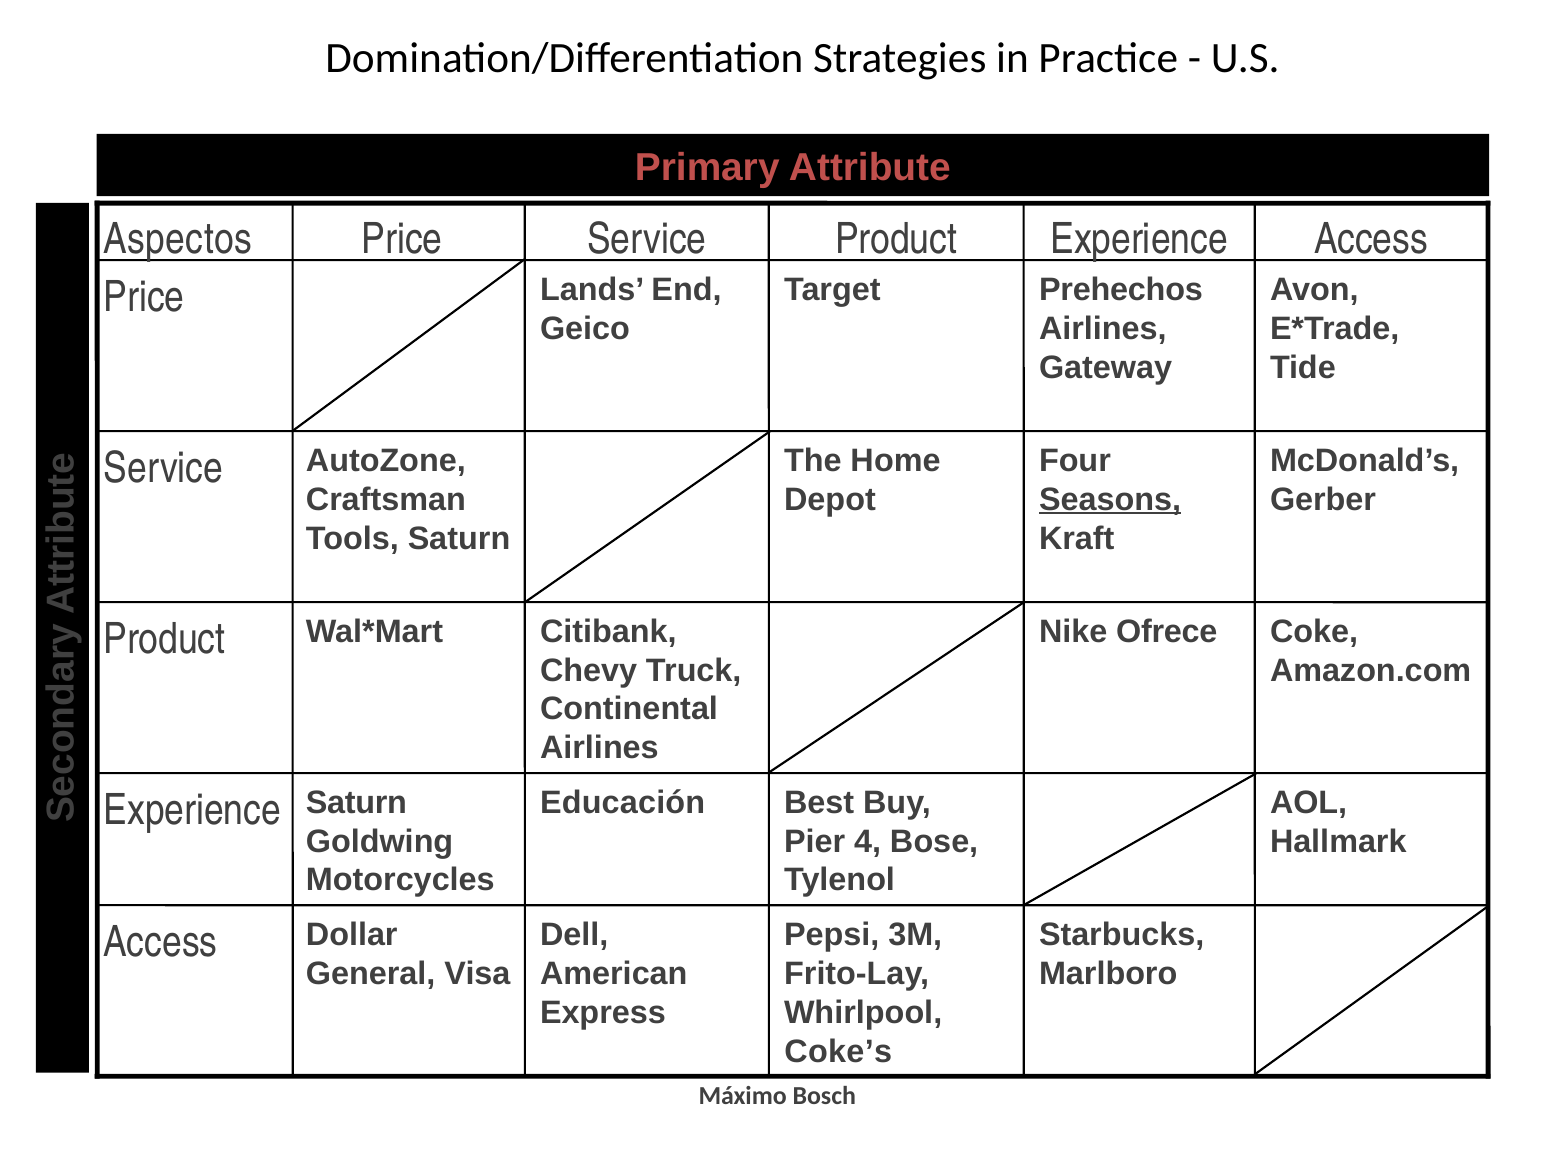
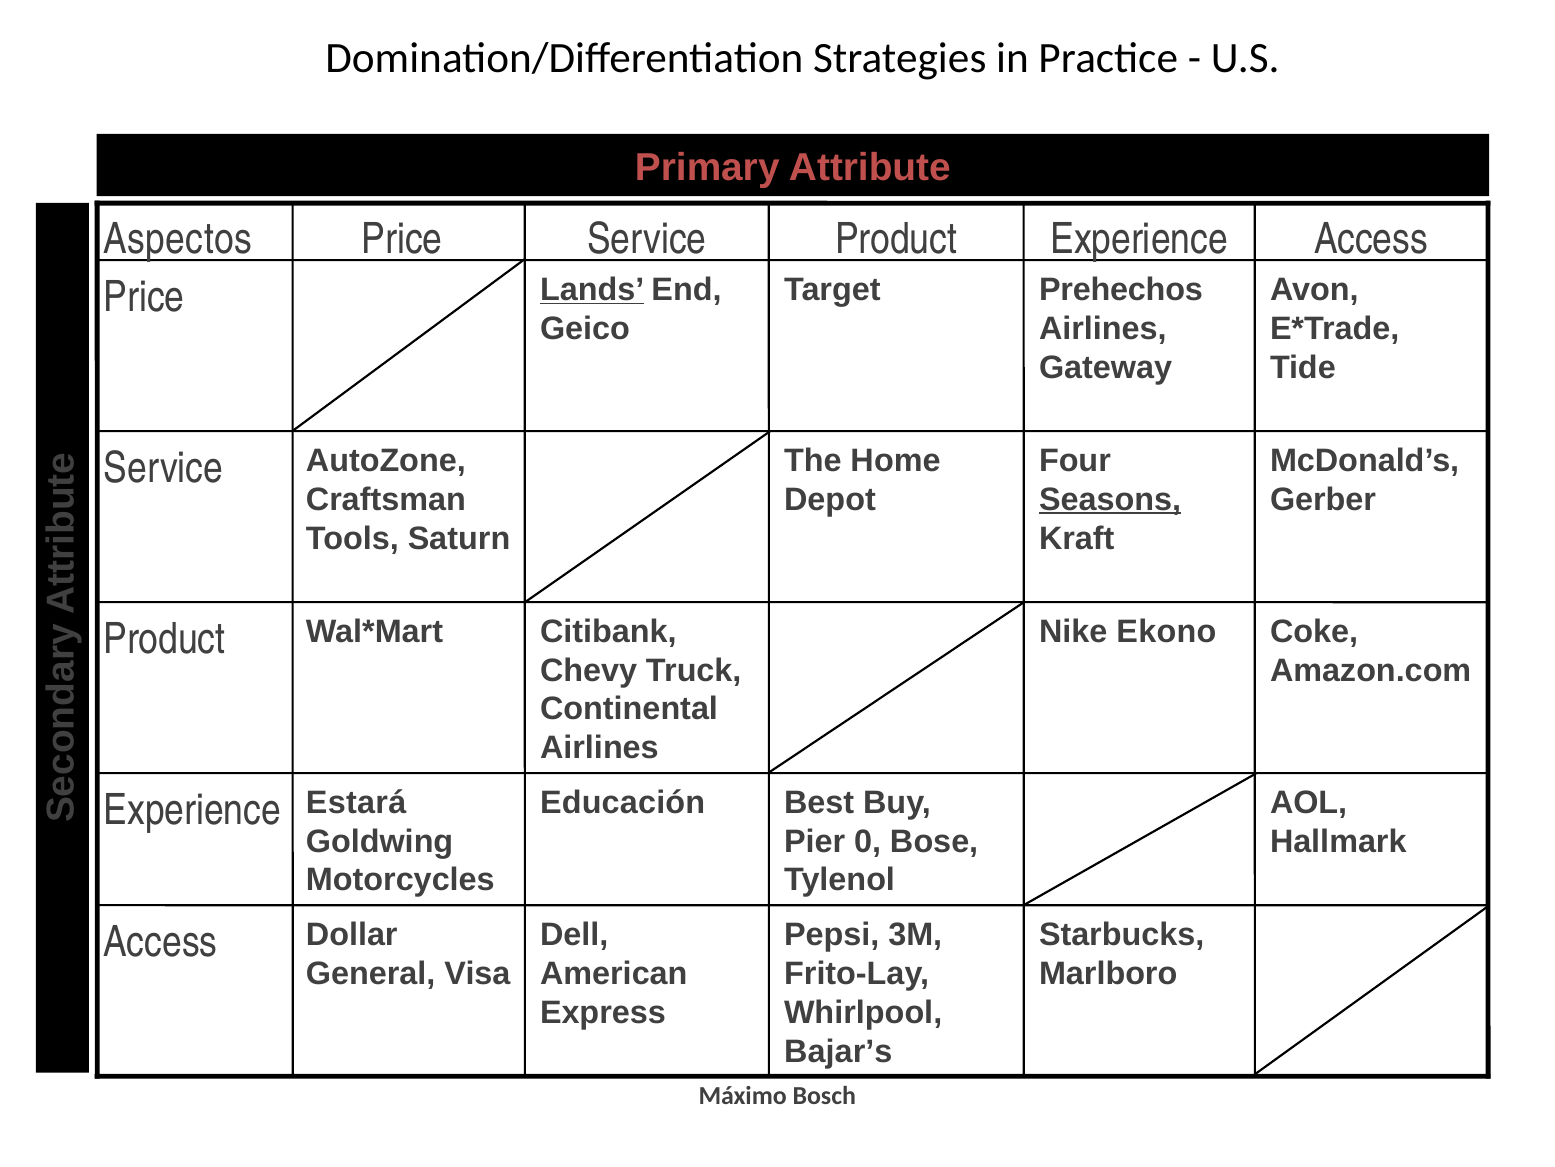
Lands underline: none -> present (592, 289)
Ofrece: Ofrece -> Ekono (1166, 631)
Saturn: Saturn -> Estará (356, 802)
4: 4 -> 0 (868, 841)
Coke’s: Coke’s -> Bajar’s (838, 1051)
